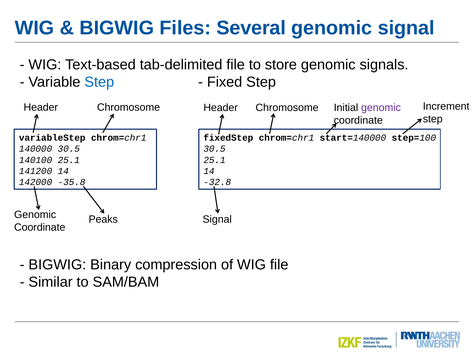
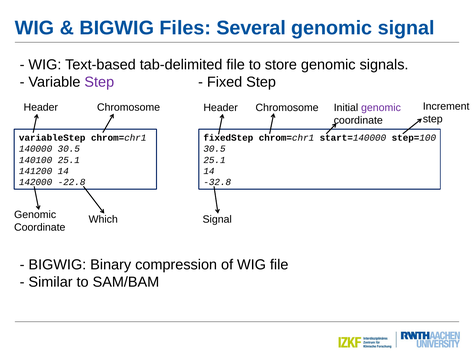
Step colour: blue -> purple (99, 82)
-35.8: -35.8 -> -22.8 (72, 182)
Peaks: Peaks -> Which (103, 219)
